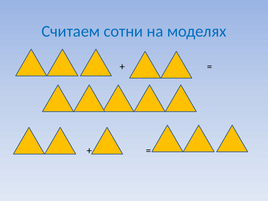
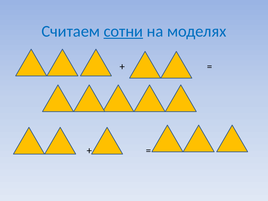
сотни underline: none -> present (123, 31)
